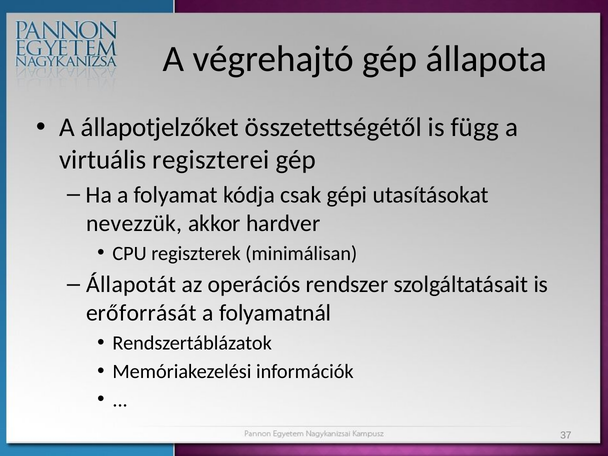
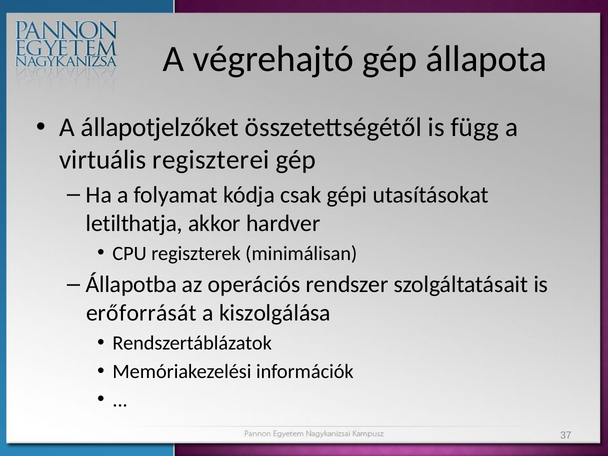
nevezzük: nevezzük -> letilthatja (134, 223)
Állapotát: Állapotát -> Állapotba (131, 285)
folyamatnál: folyamatnál -> kiszolgálása (275, 313)
